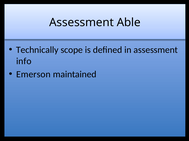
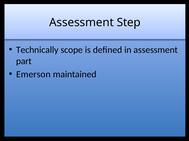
Able: Able -> Step (129, 23)
info: info -> part (24, 61)
